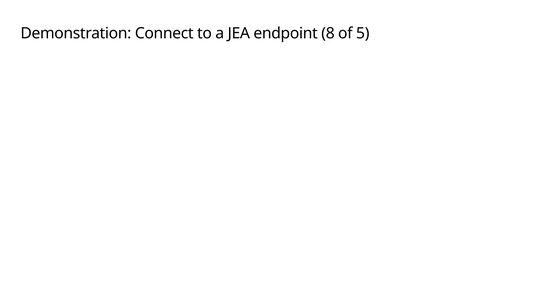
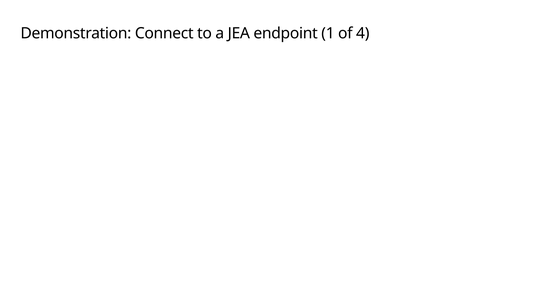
8: 8 -> 1 (328, 33)
5: 5 -> 4 (363, 33)
